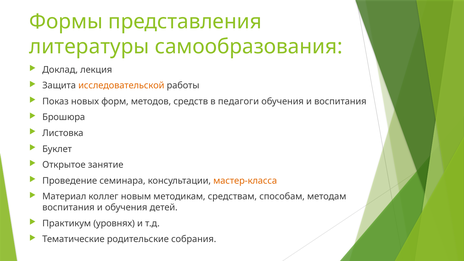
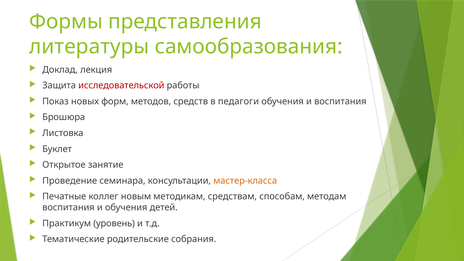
исследовательской colour: orange -> red (121, 86)
Материал: Материал -> Печатные (64, 197)
уровнях: уровнях -> уровень (114, 223)
